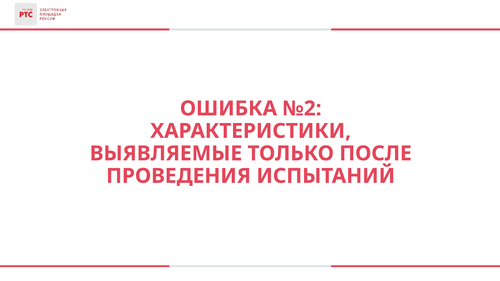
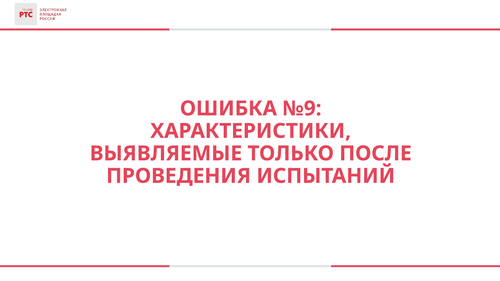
№2: №2 -> №9 (302, 109)
